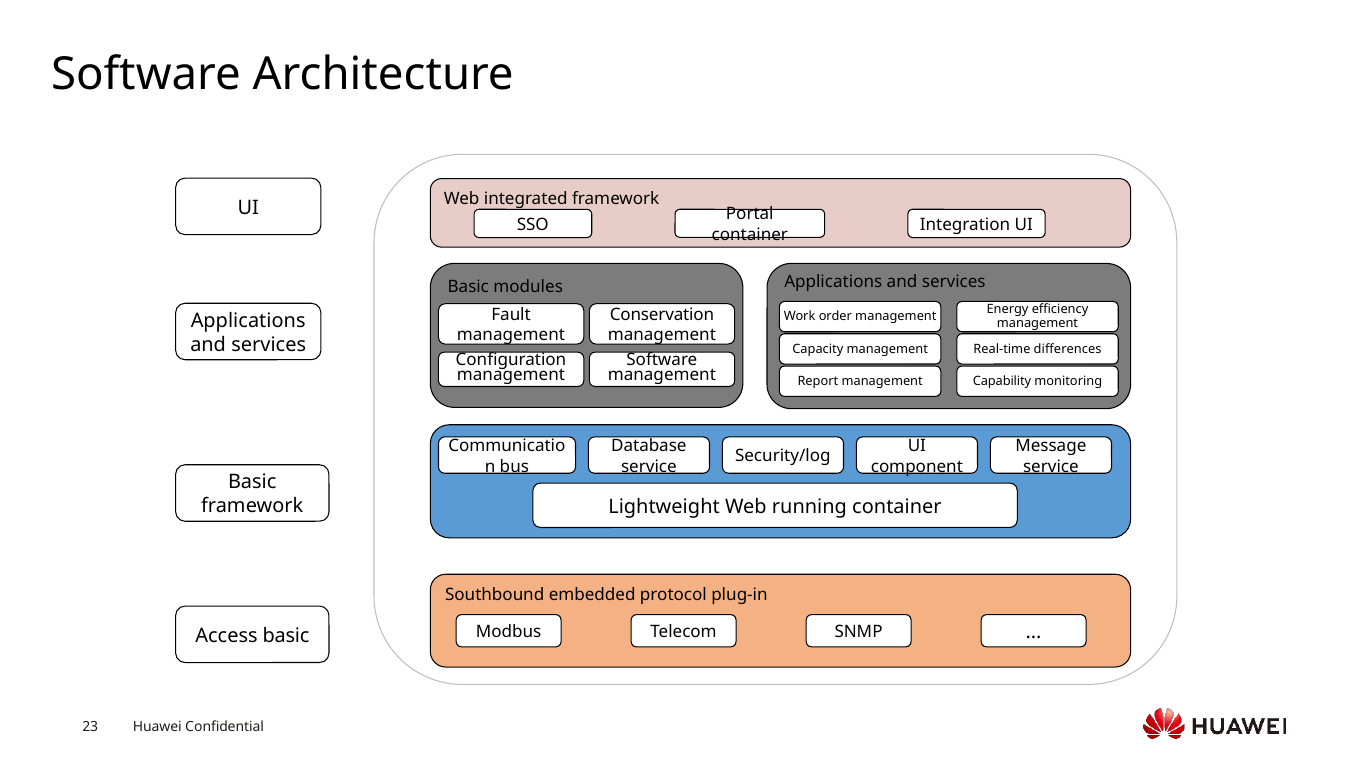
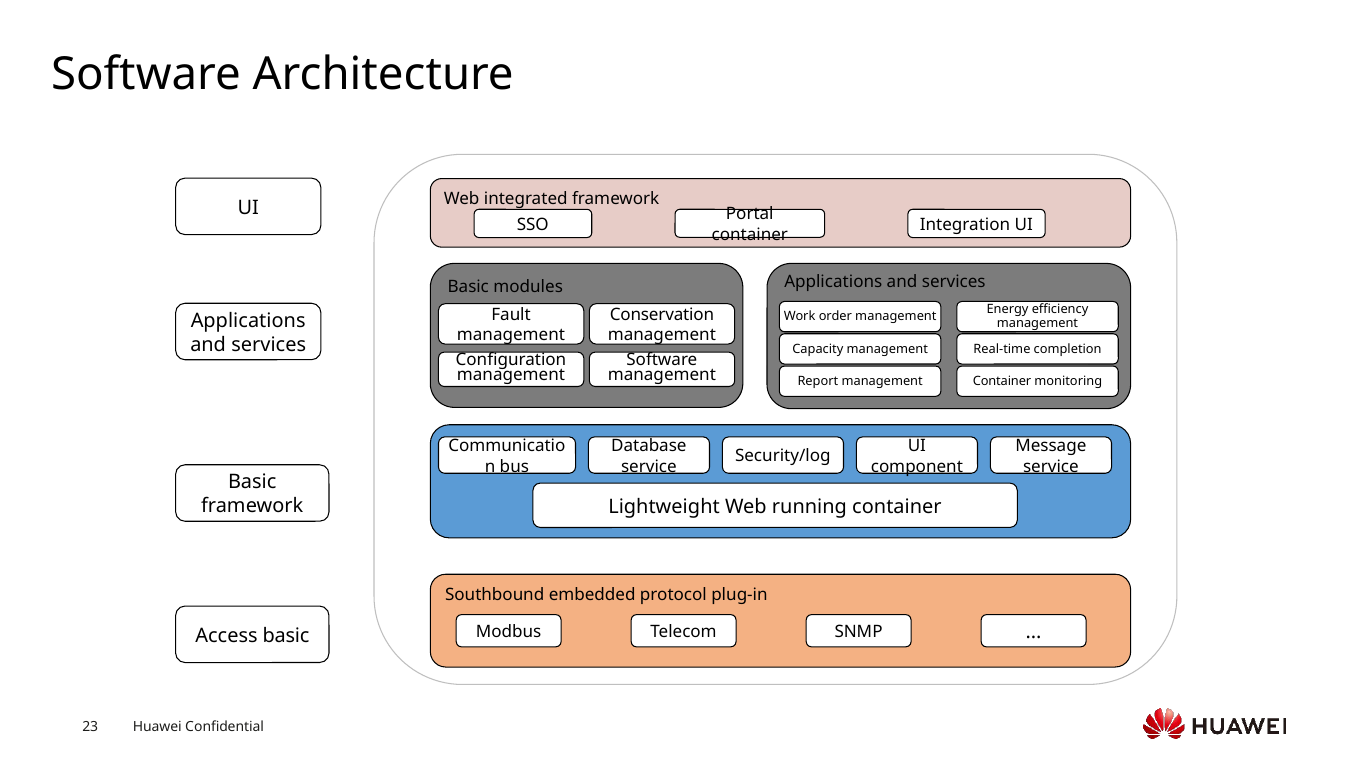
differences: differences -> completion (1068, 349)
management Capability: Capability -> Container (1002, 381)
